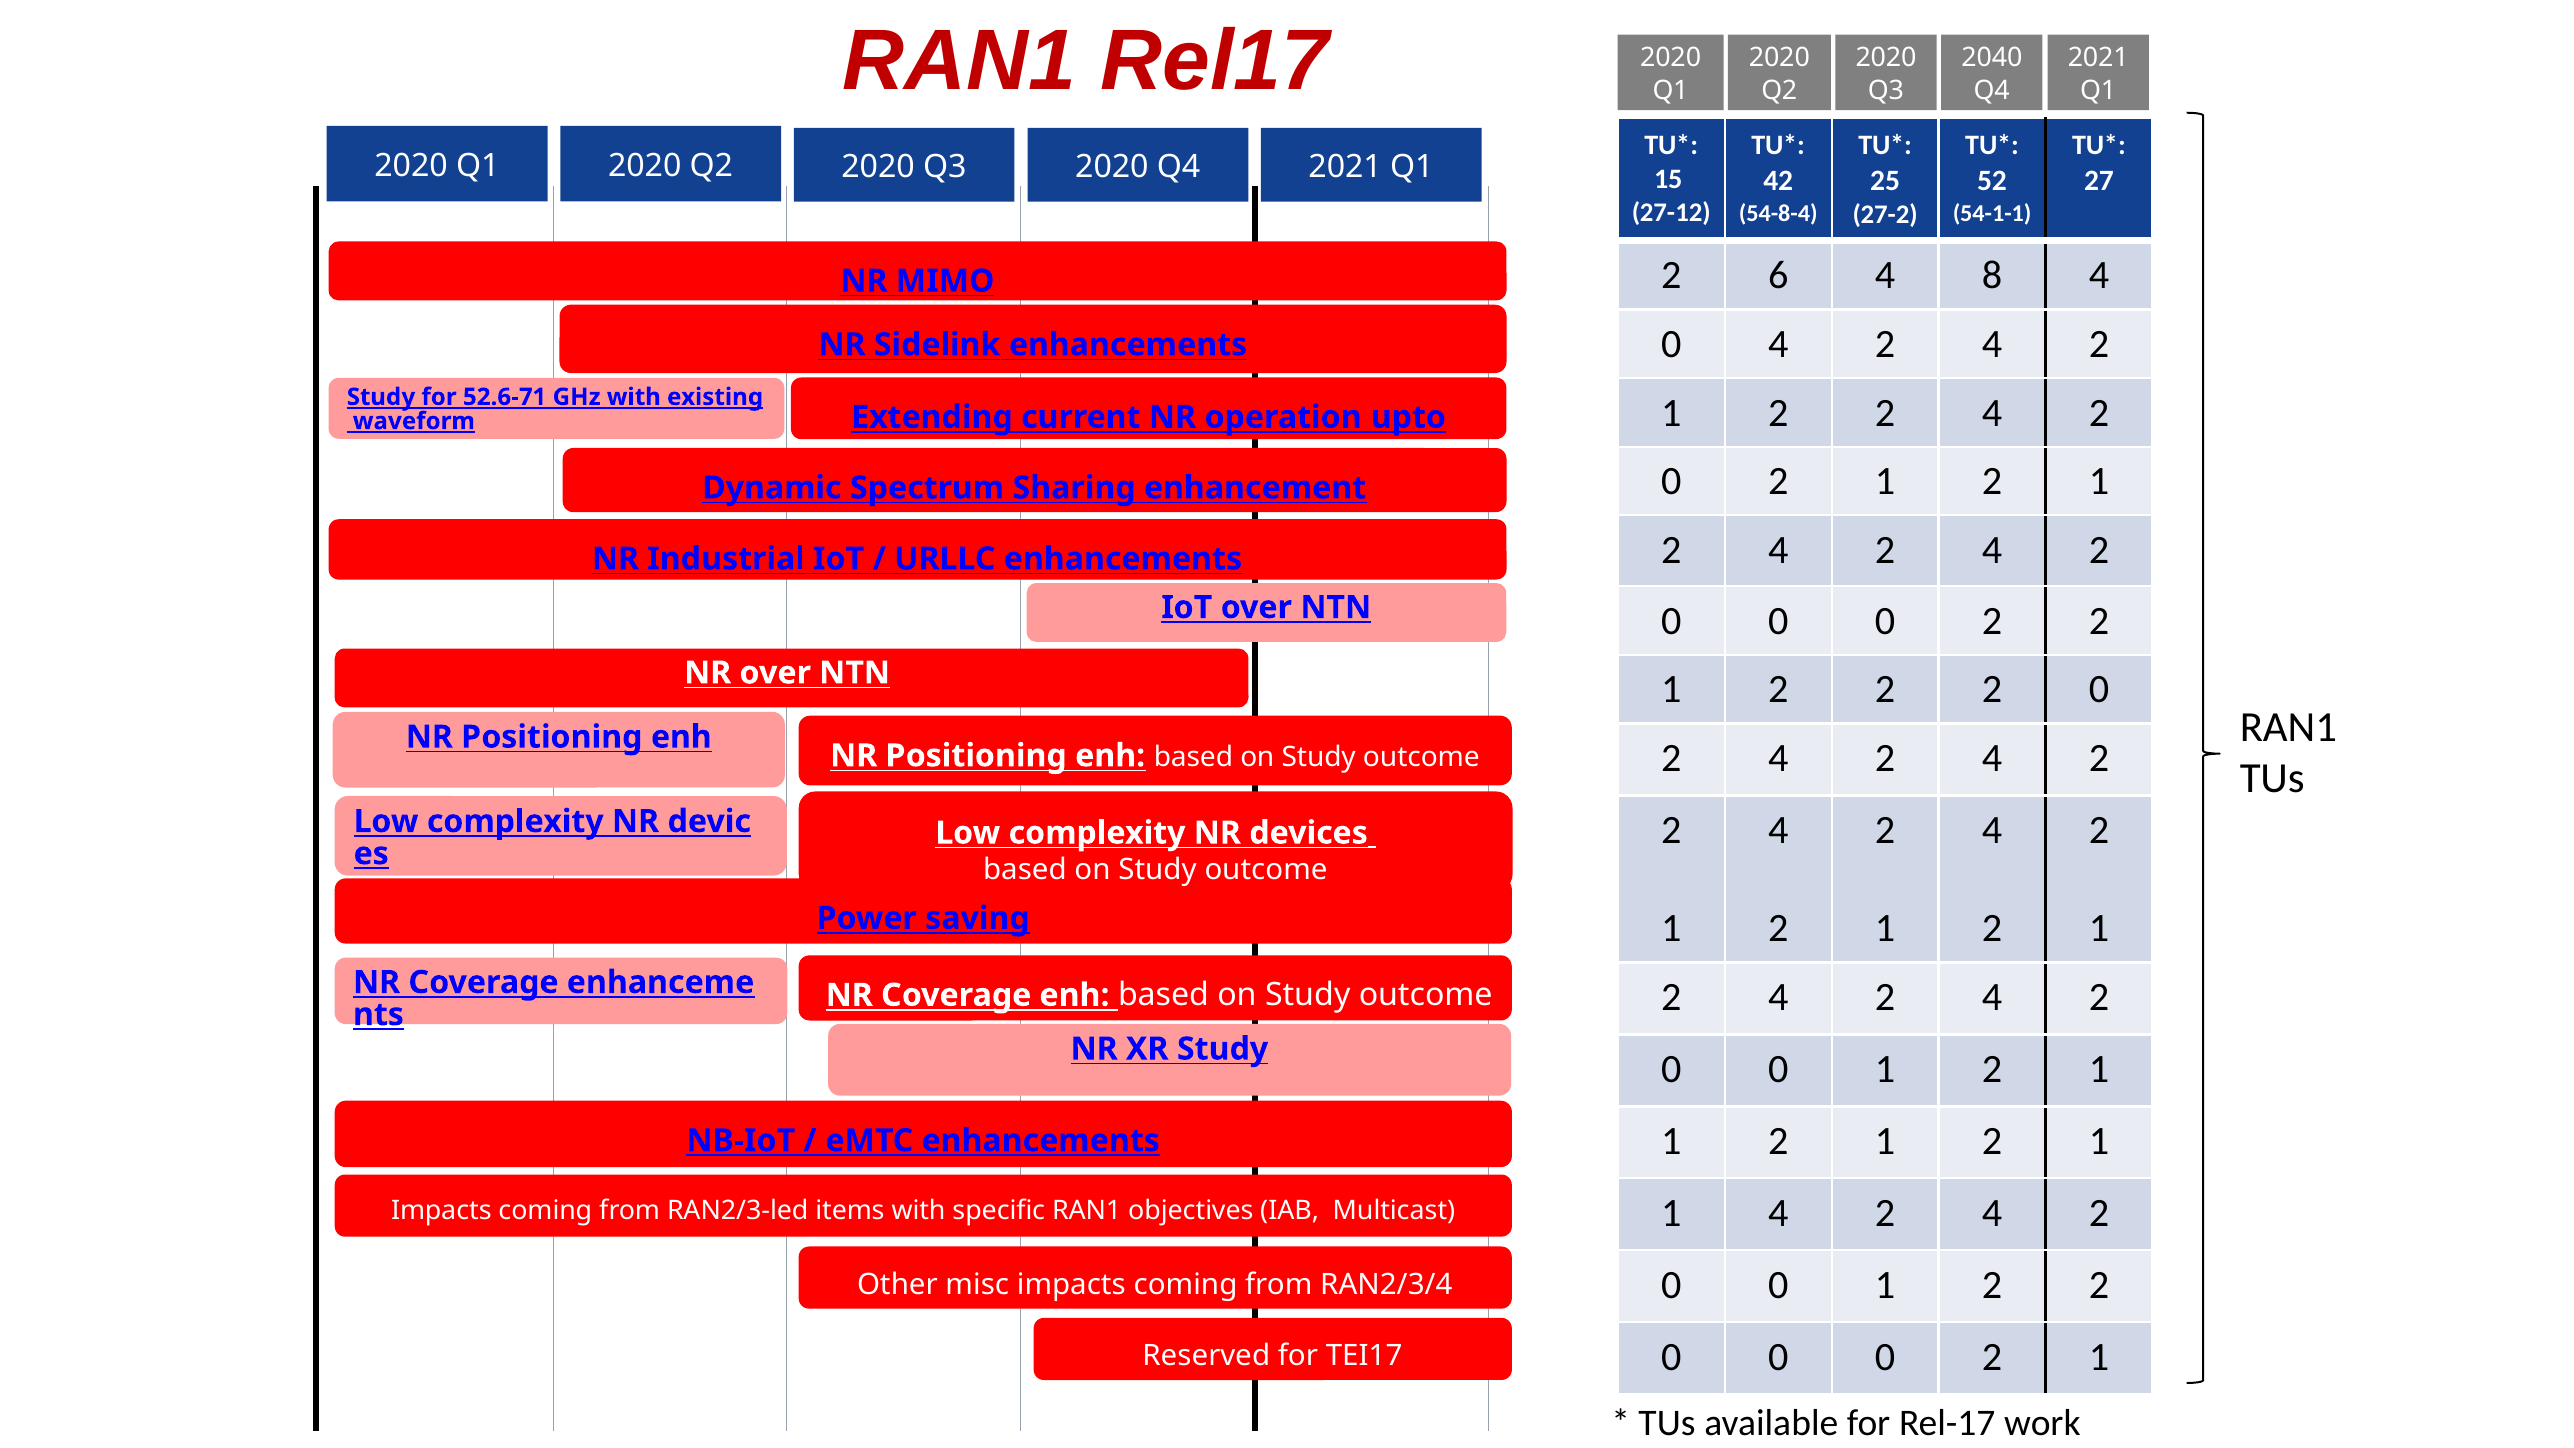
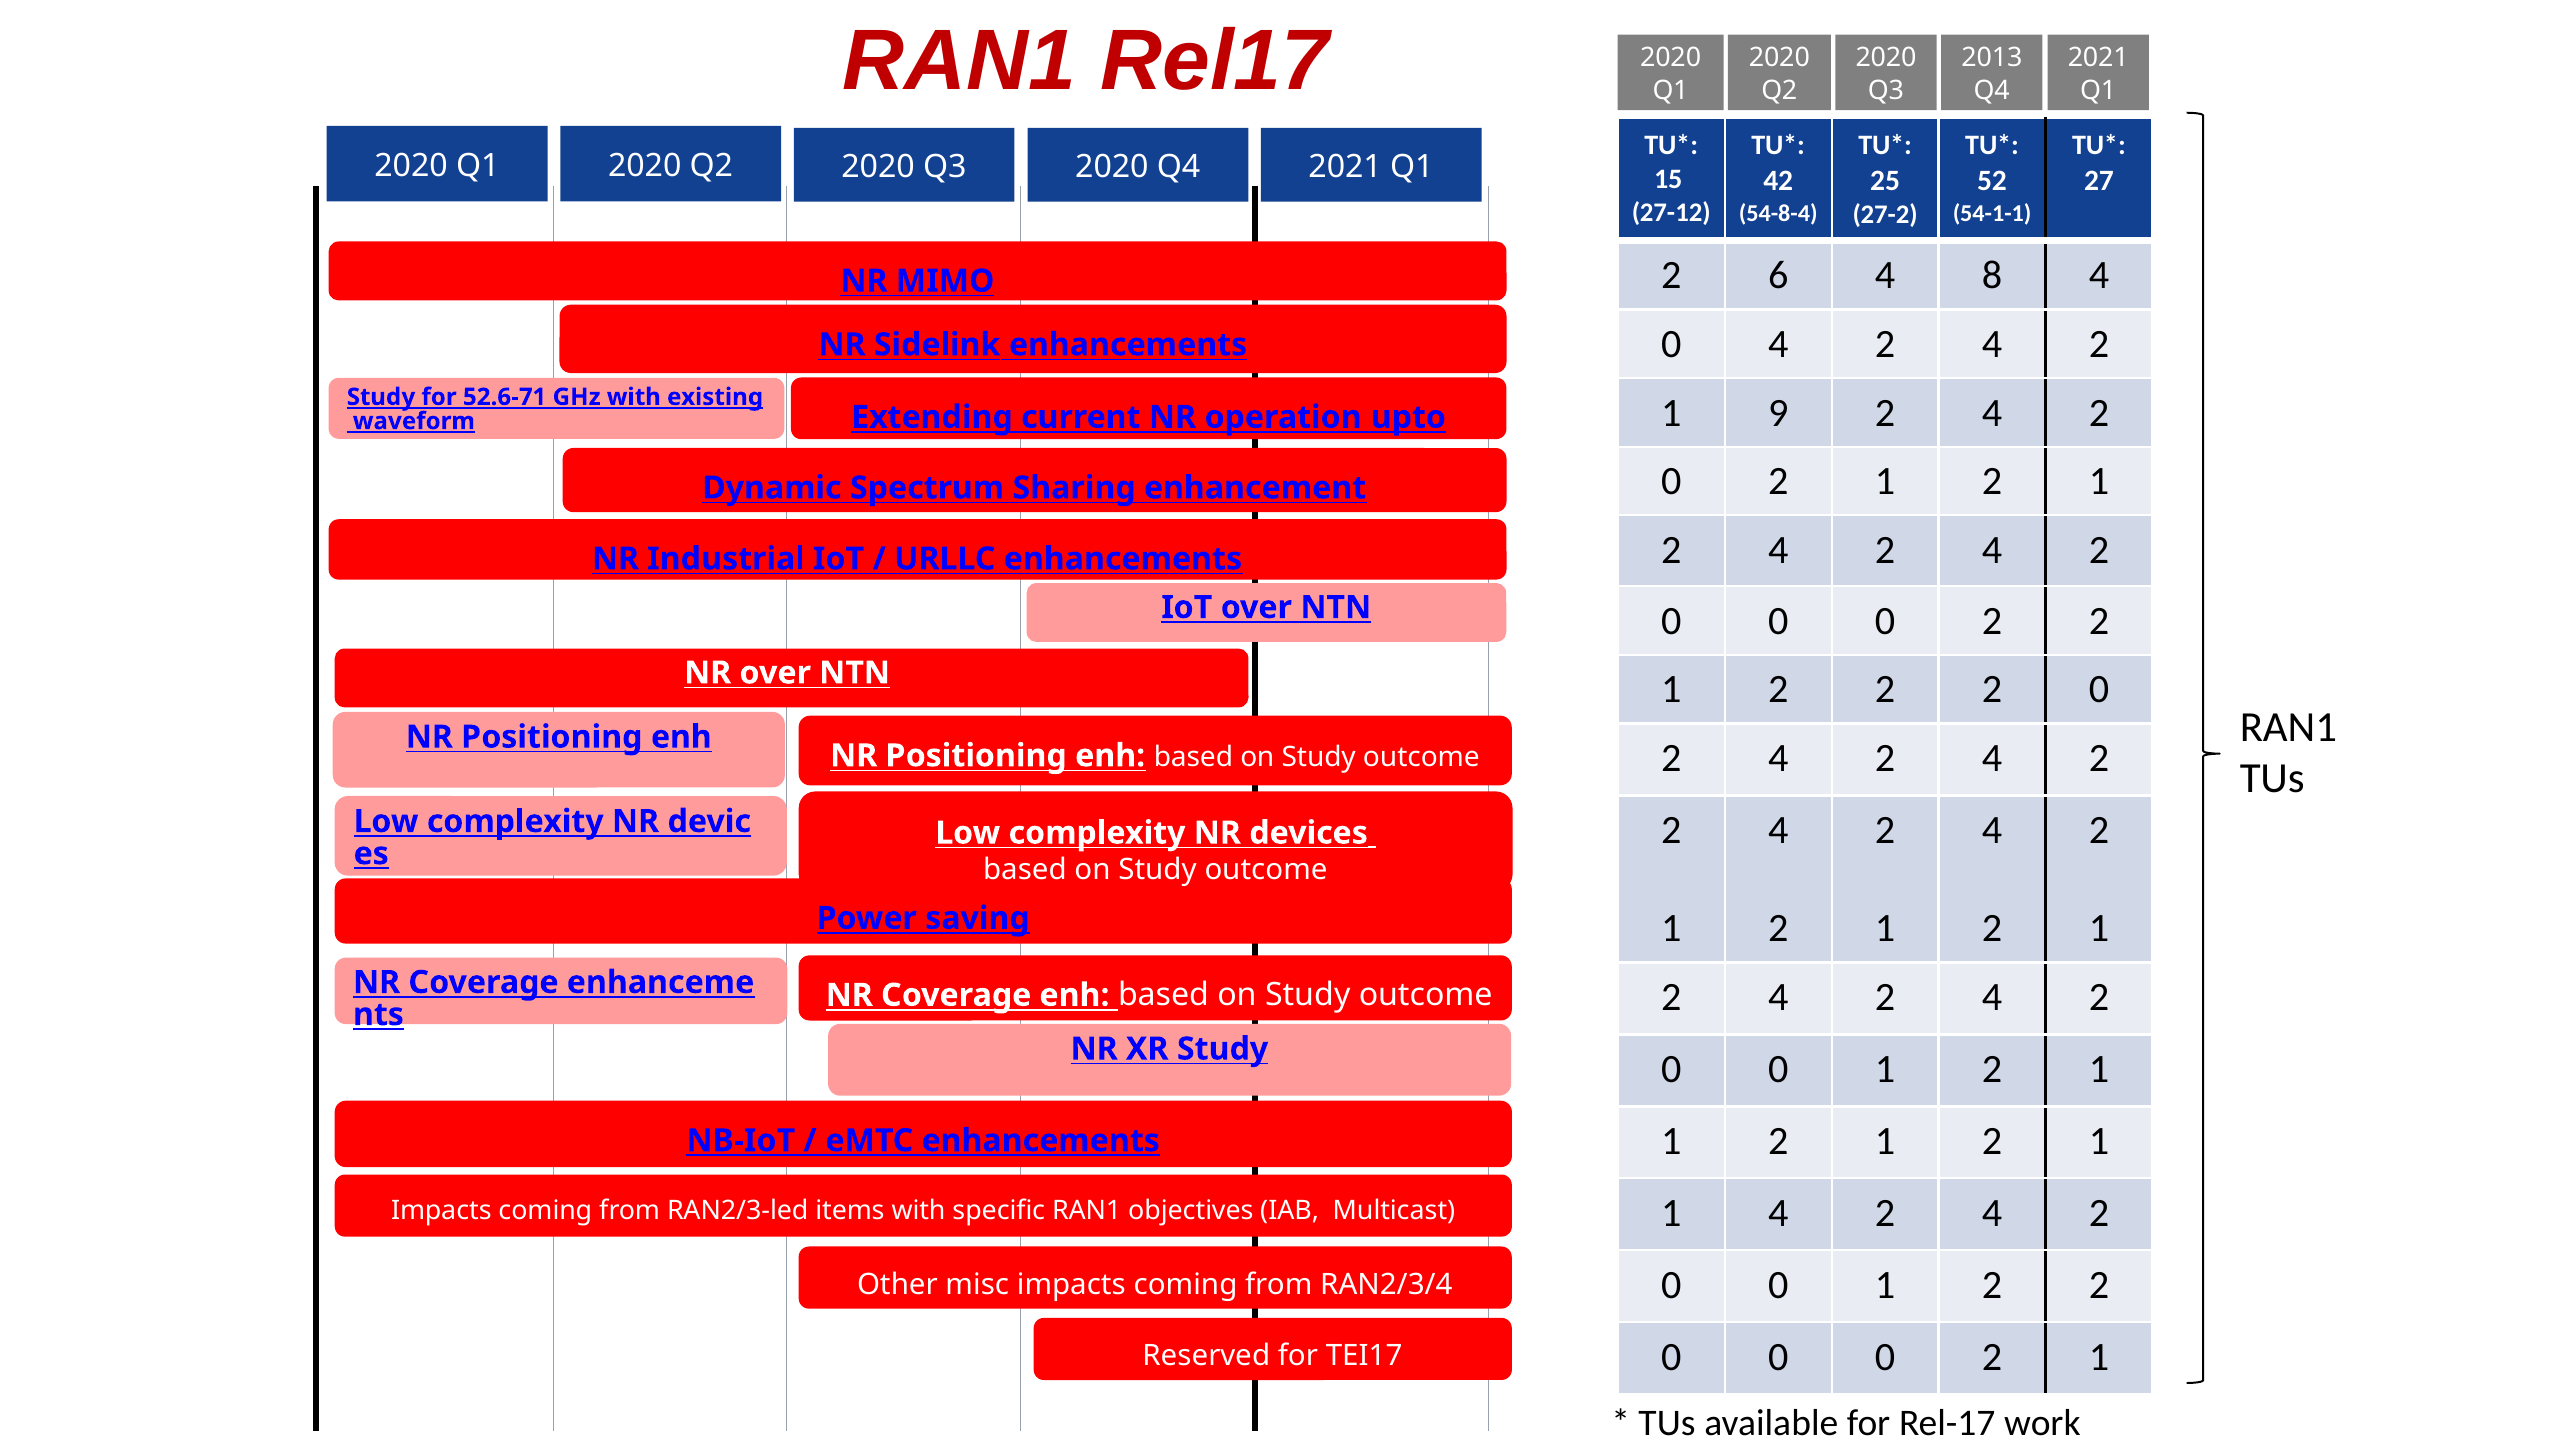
2040: 2040 -> 2013 (1992, 58)
2: 2 -> 9 (1778, 413)
